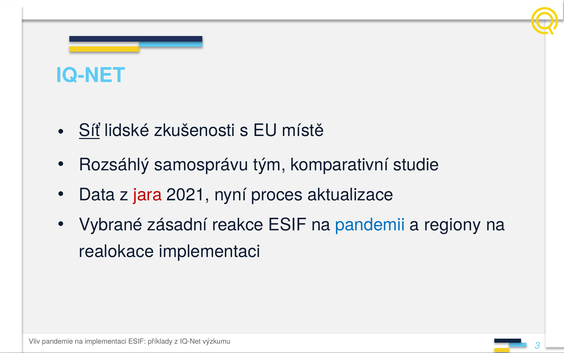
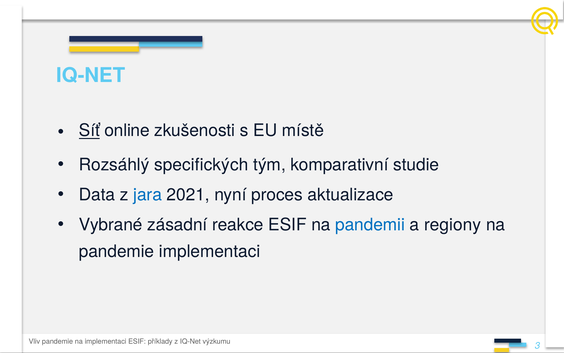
lidské: lidské -> online (127, 130)
samosprávu: samosprávu -> specifických (201, 164)
jara colour: red -> blue (148, 194)
realokace: realokace -> pandemie (117, 251)
